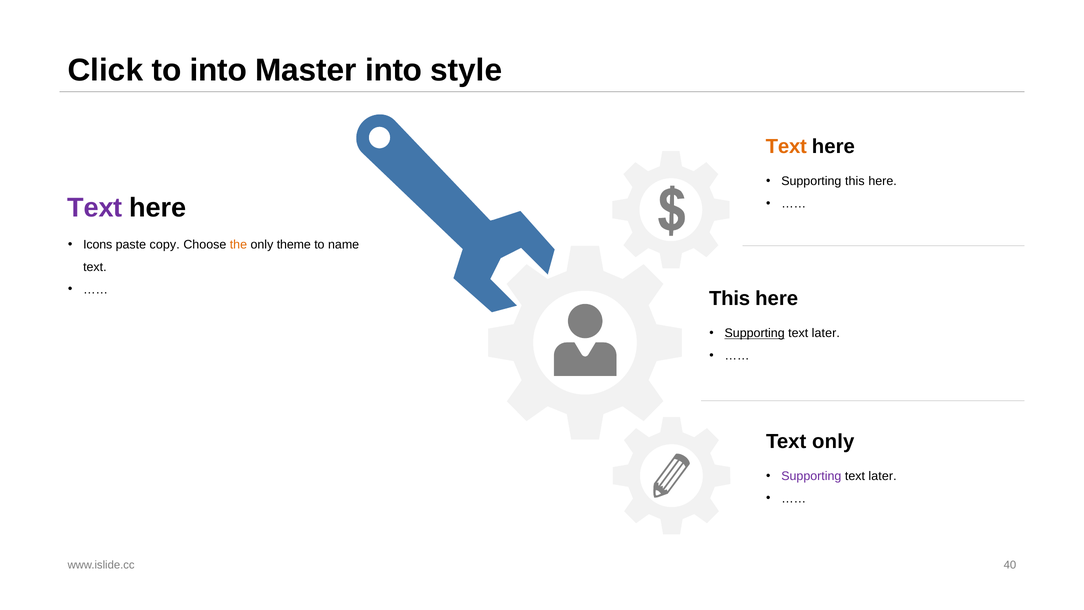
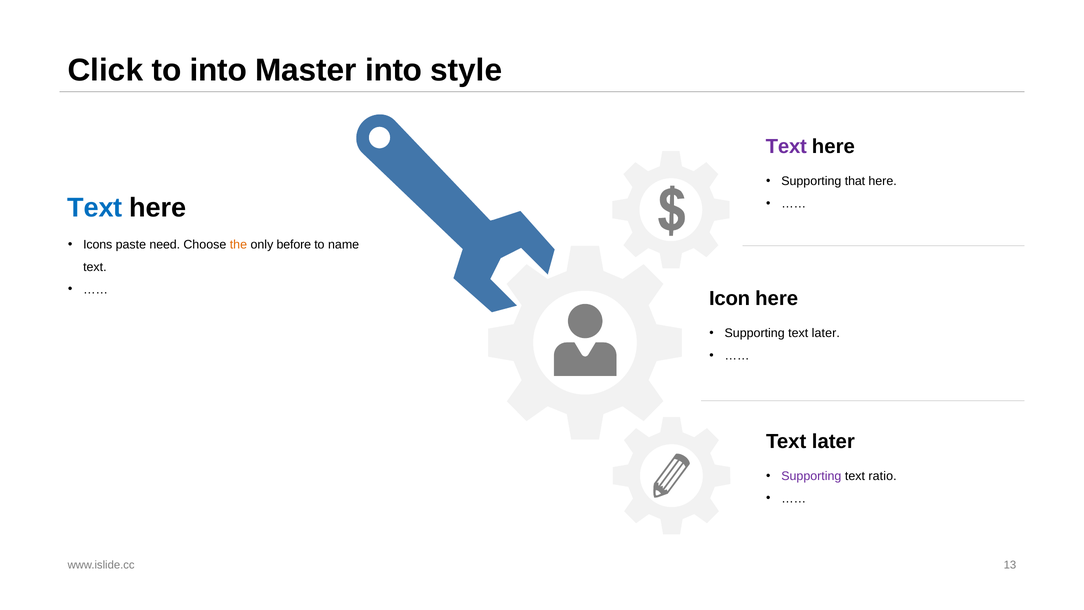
Text colour: orange -> purple (786, 147)
Supporting this: this -> that (855, 181)
Text colour: purple -> blue (95, 208)
copy: copy -> need (165, 245)
theme: theme -> before (294, 245)
This: This -> Icon (730, 299)
Supporting underline: present -> none (755, 333)
only: only -> later (833, 441)
later: later -> ratio (883, 476)
40: 40 -> 13 (1010, 565)
